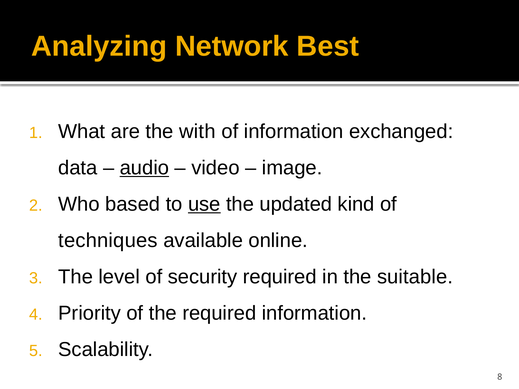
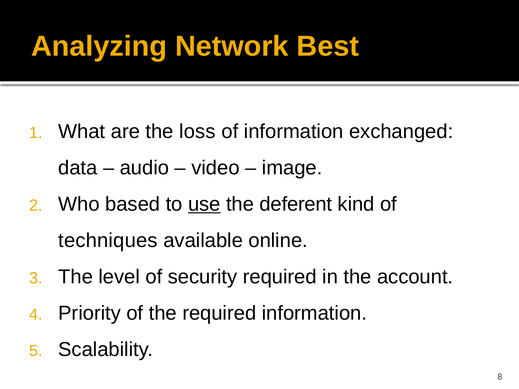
with: with -> loss (197, 132)
audio underline: present -> none (144, 168)
updated: updated -> deferent (296, 204)
suitable: suitable -> account (415, 277)
